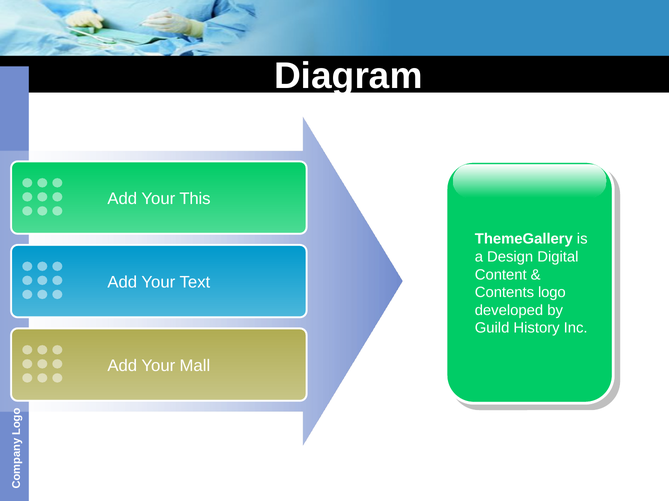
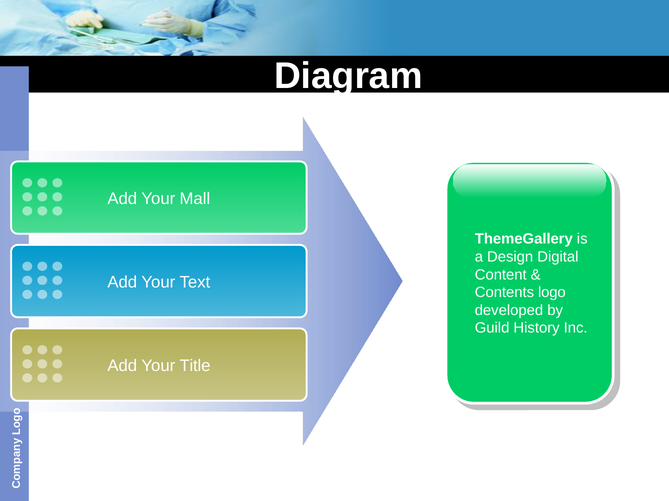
This: This -> Mall (195, 199)
Mall: Mall -> Title (195, 366)
